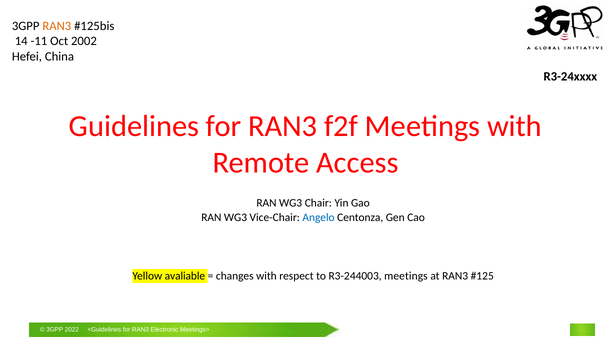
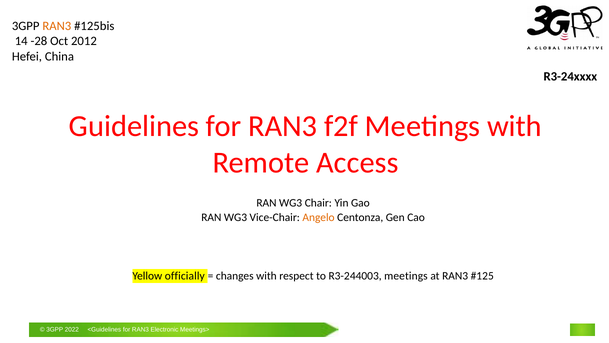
-11: -11 -> -28 (39, 41)
2002: 2002 -> 2012 (84, 41)
Angelo colour: blue -> orange (319, 217)
avaliable: avaliable -> officially (185, 276)
